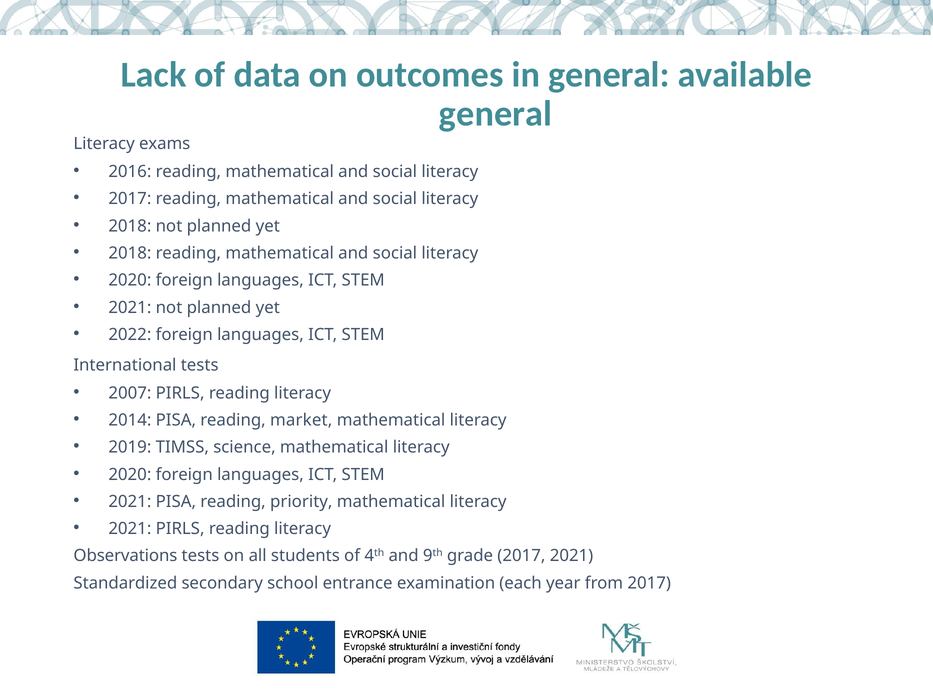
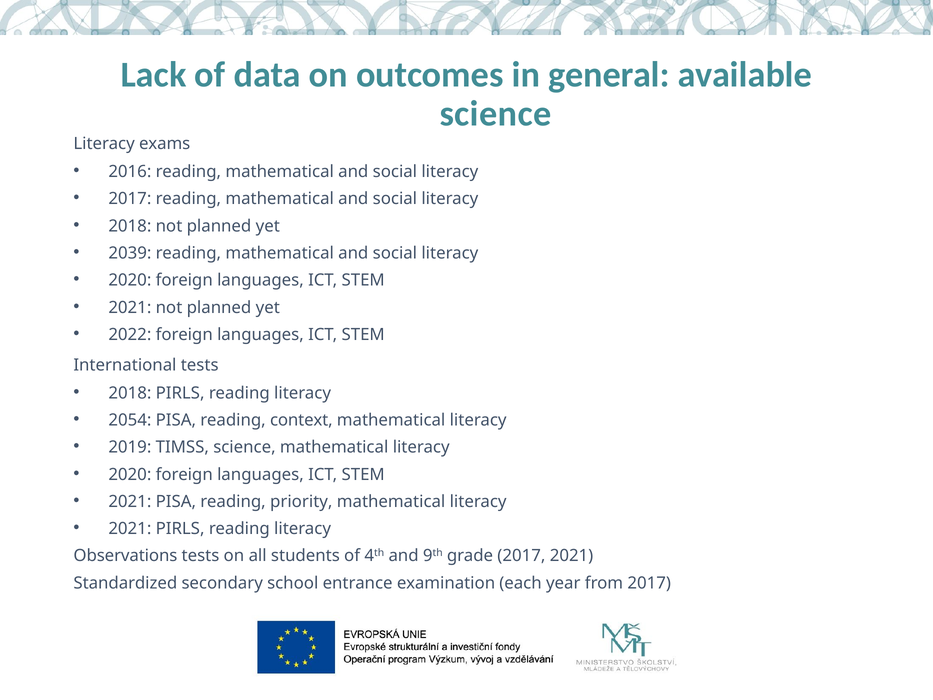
general: general -> science (495, 114)
2018: 2018 -> 2039 (130, 253)
2007: 2007 -> 2018 (130, 393)
2014: 2014 -> 2054 (130, 420)
market: market -> context (301, 420)
